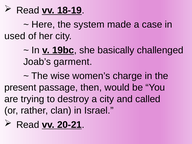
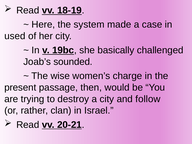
garment: garment -> sounded (73, 62)
called: called -> follow (148, 99)
